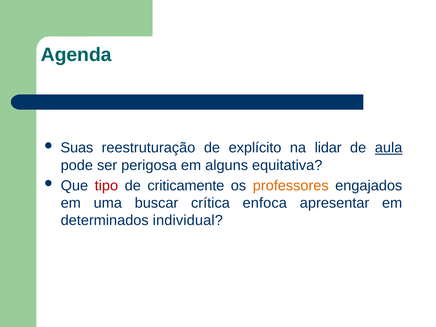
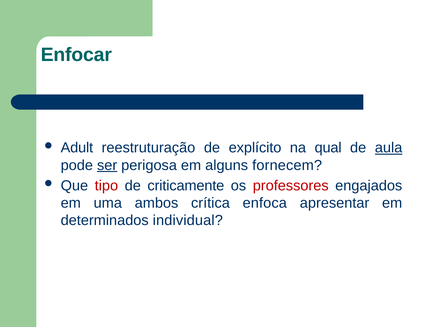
Agenda: Agenda -> Enfocar (76, 55)
Suas: Suas -> Adult (77, 148)
lidar: lidar -> qual (328, 148)
ser underline: none -> present (107, 165)
equitativa: equitativa -> fornecem (287, 165)
professores colour: orange -> red (291, 186)
buscar: buscar -> ambos (157, 203)
